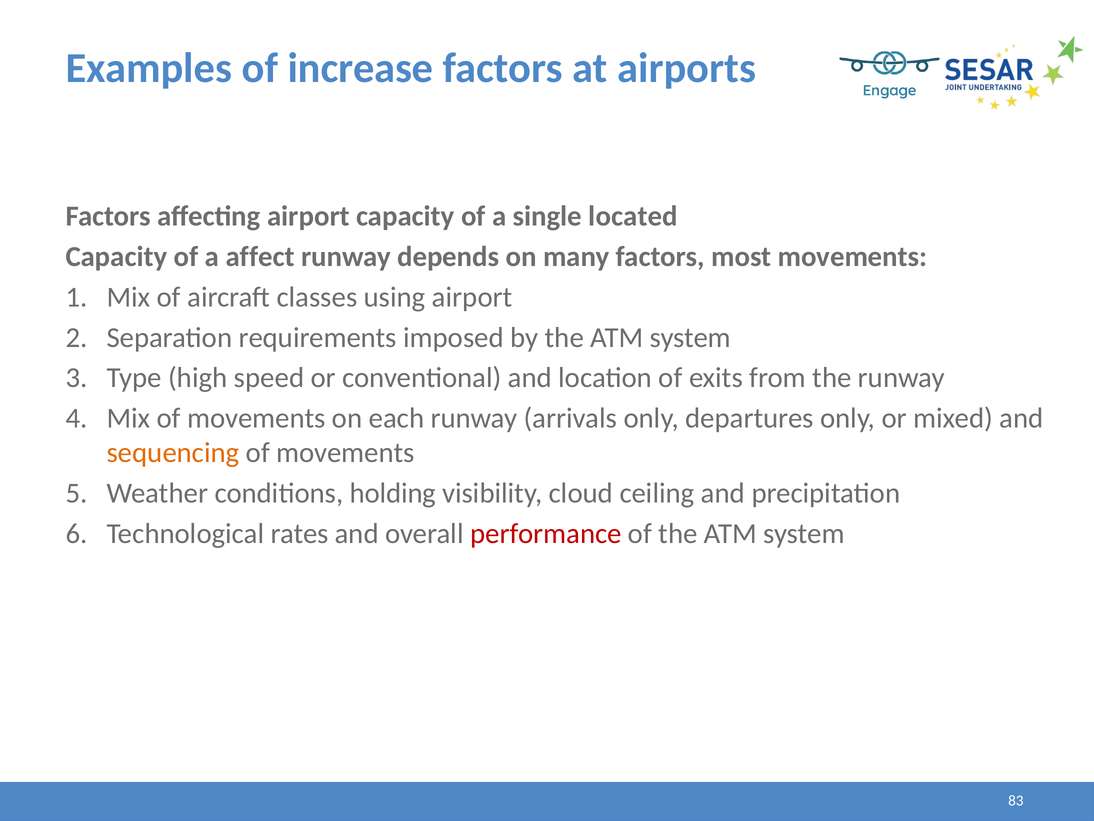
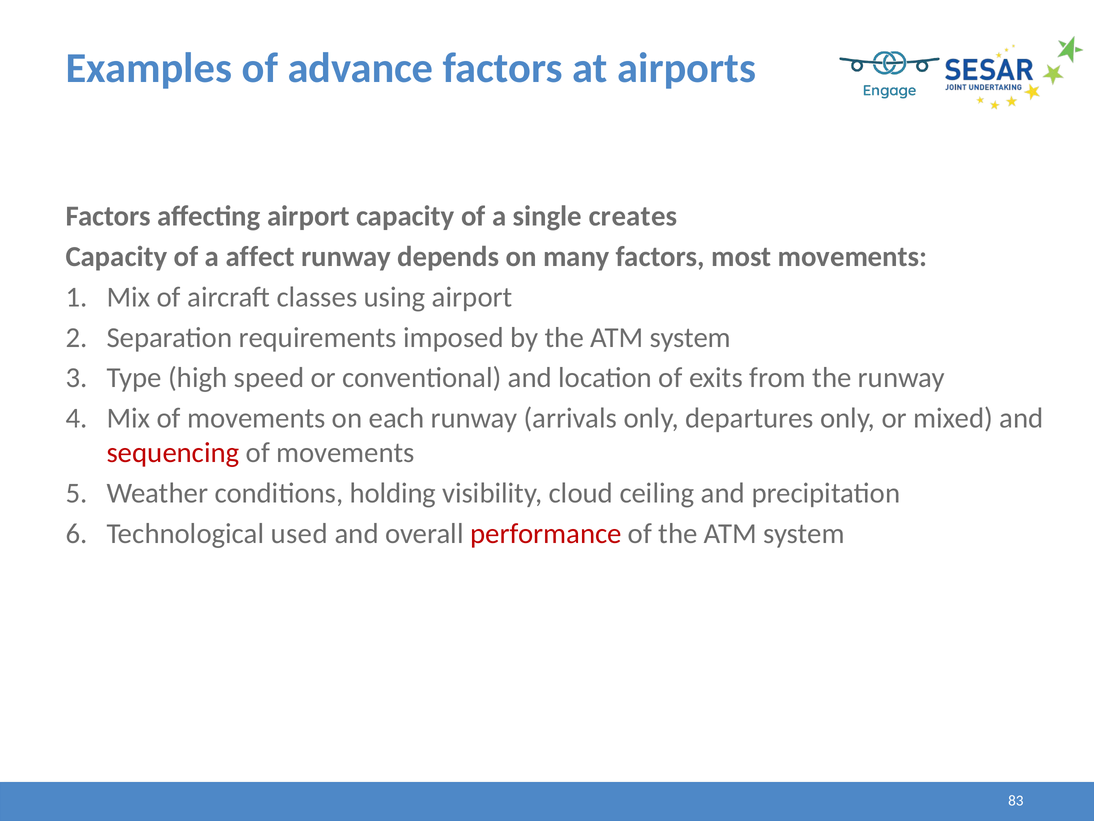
increase: increase -> advance (360, 68)
located: located -> creates (633, 216)
sequencing colour: orange -> red (173, 453)
rates: rates -> used (299, 533)
